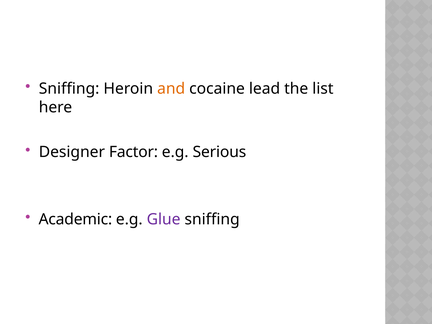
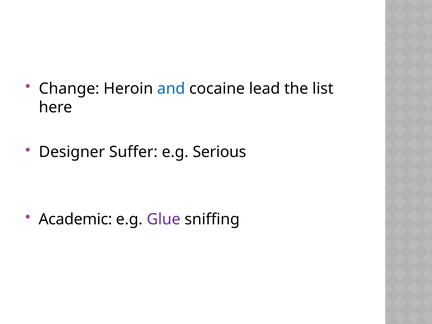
Sniffing: Sniffing -> Change (69, 89)
and colour: orange -> blue (171, 89)
Factor: Factor -> Suffer (133, 152)
